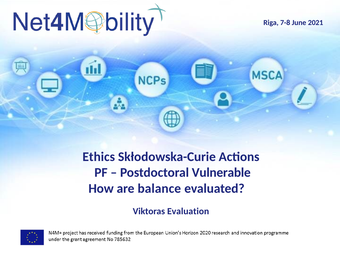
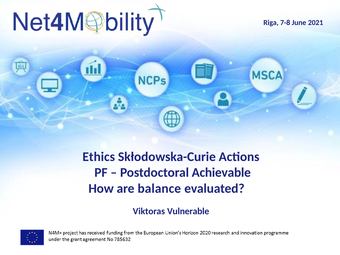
Vulnerable: Vulnerable -> Achievable (221, 173)
Evaluation: Evaluation -> Vulnerable (188, 211)
